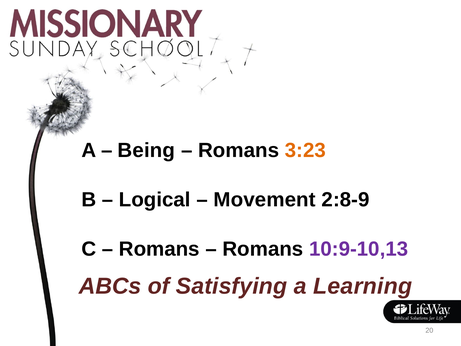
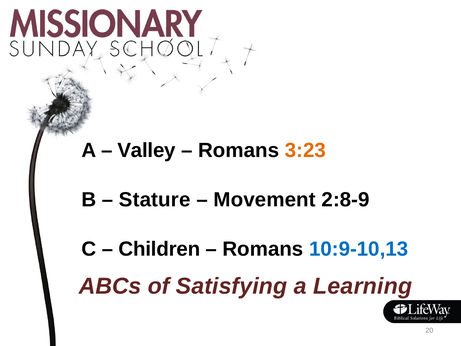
Being: Being -> Valley (146, 150)
Logical: Logical -> Stature (155, 200)
Romans: Romans -> Children (159, 249)
10:9-10,13 colour: purple -> blue (359, 249)
